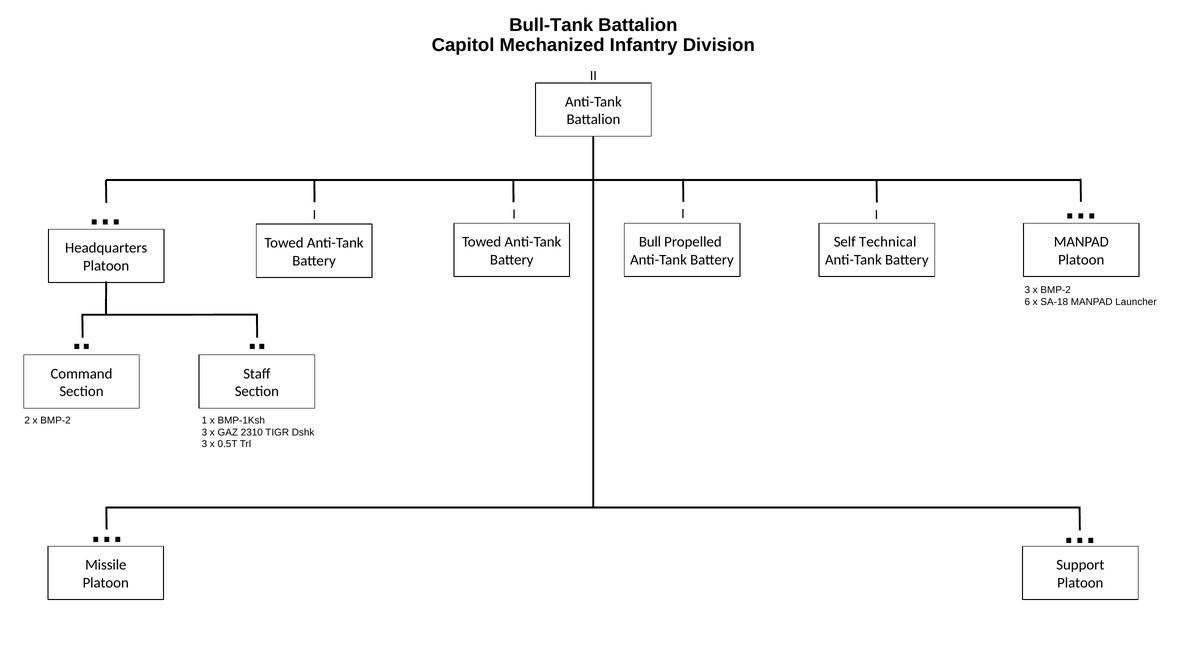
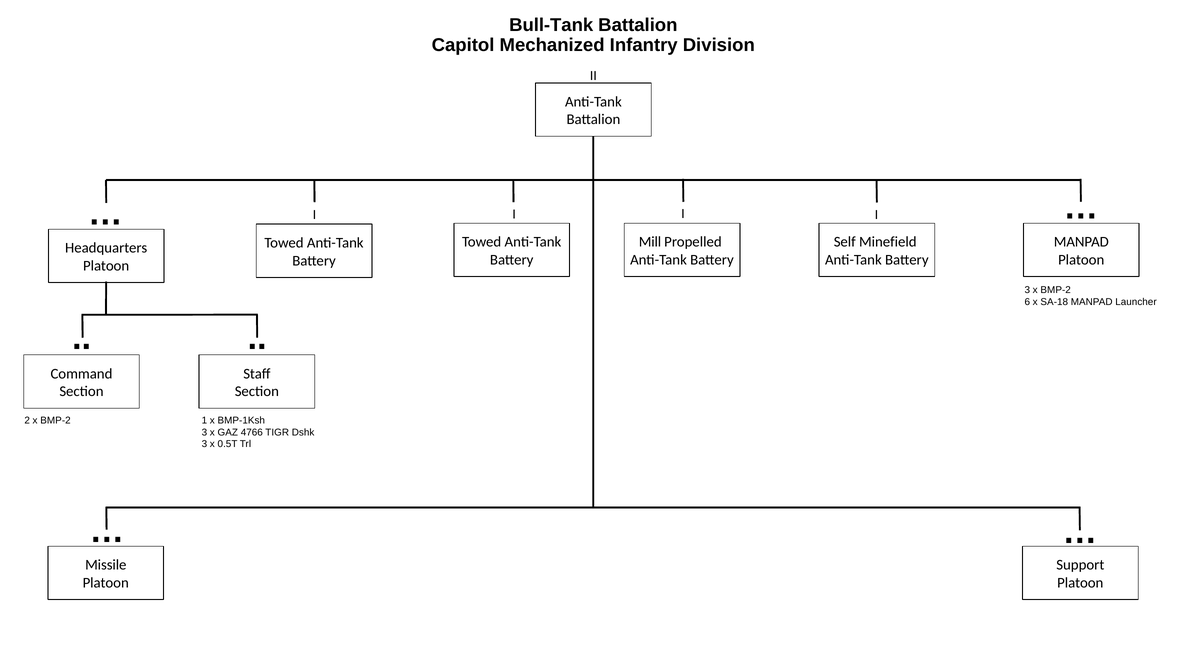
Bull: Bull -> Mill (650, 242)
Technical: Technical -> Minefield (888, 242)
2310: 2310 -> 4766 (252, 432)
